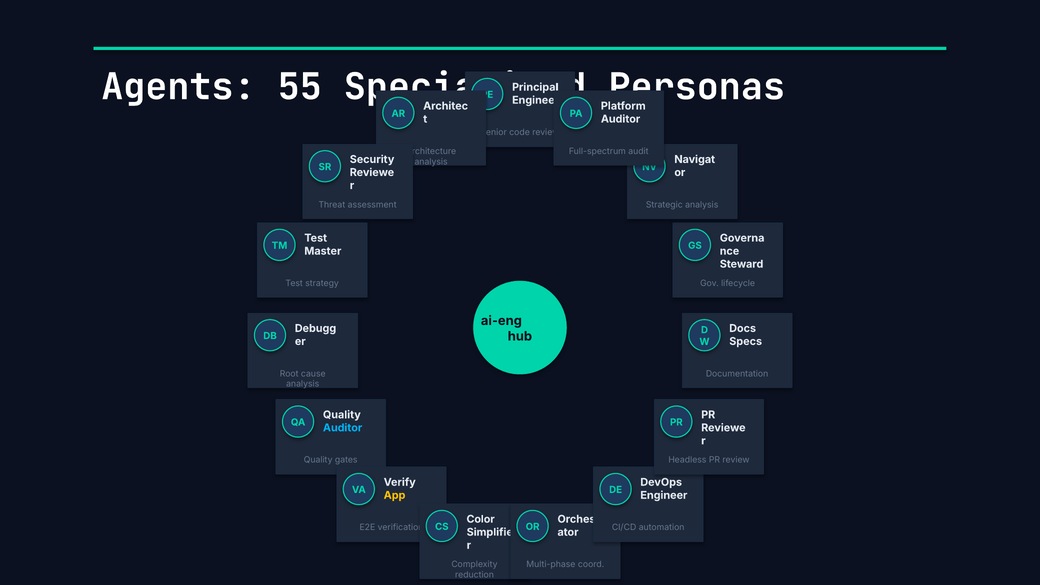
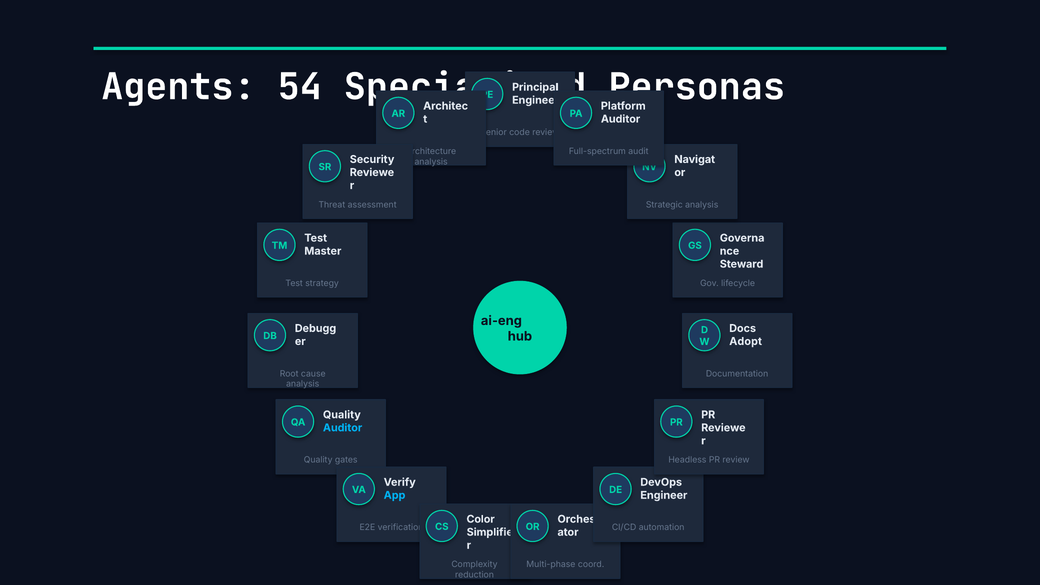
55: 55 -> 54 (300, 87)
Specs: Specs -> Adopt (746, 341)
App colour: yellow -> light blue (395, 495)
